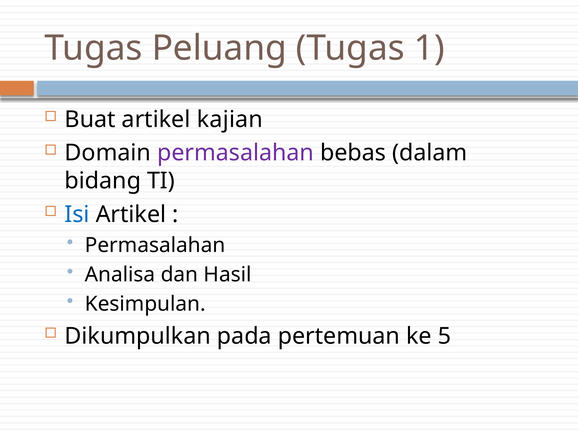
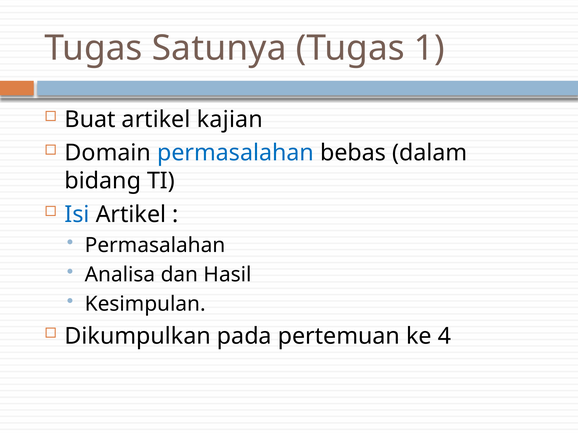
Peluang: Peluang -> Satunya (219, 48)
permasalahan colour: purple -> blue (236, 153)
5: 5 -> 4 (444, 337)
